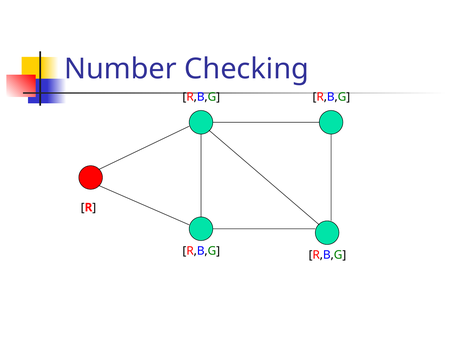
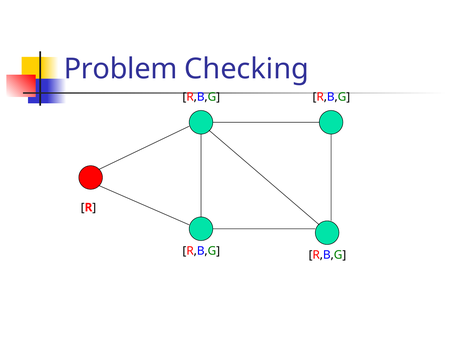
Number: Number -> Problem (121, 69)
